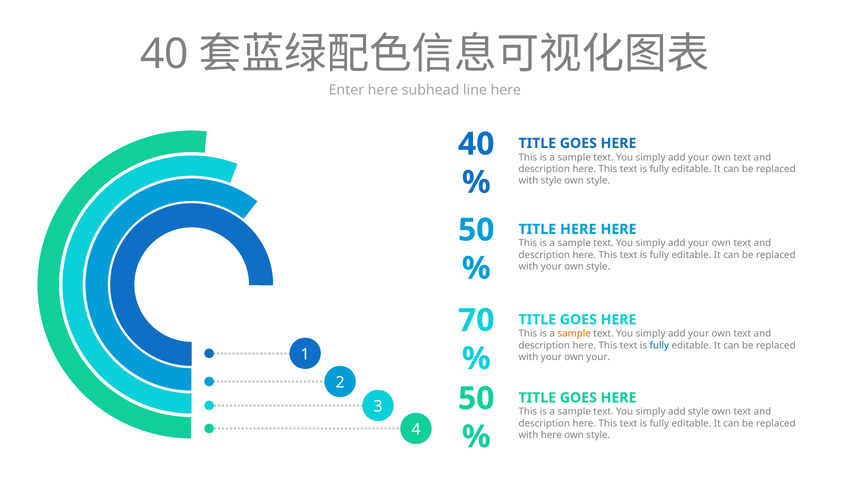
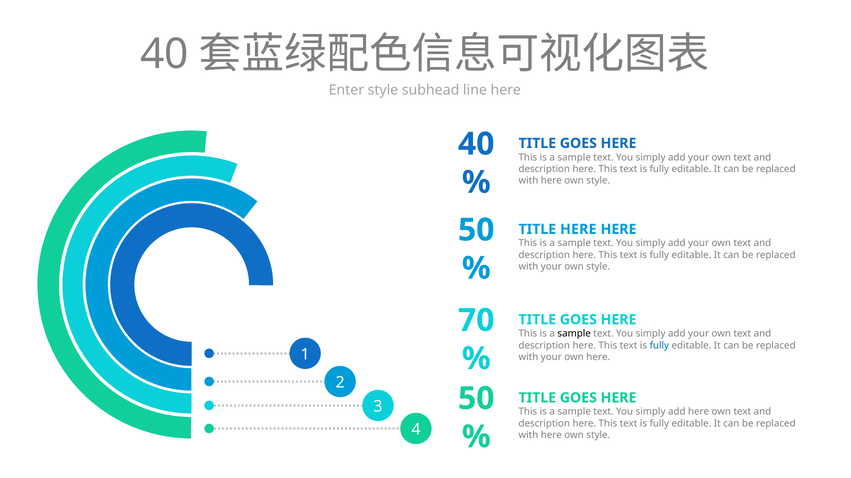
Enter here: here -> style (383, 90)
style: style -> here (551, 181)
sample colour: orange -> black (574, 334)
own your: your -> here (598, 358)
add style: style -> here (699, 412)
